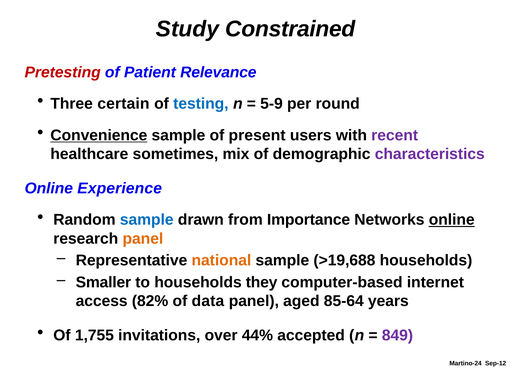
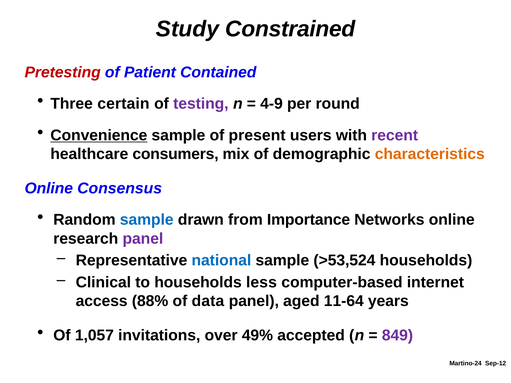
Relevance: Relevance -> Contained (218, 72)
testing colour: blue -> purple (201, 104)
5-9: 5-9 -> 4-9 (272, 104)
sometimes: sometimes -> consumers (176, 154)
characteristics colour: purple -> orange (430, 154)
Experience: Experience -> Consensus (120, 188)
online underline: present -> none (452, 220)
panel colour: orange -> purple (143, 239)
national colour: orange -> blue (221, 261)
>19,688: >19,688 -> >53,524 (344, 261)
Smaller: Smaller -> Clinical (103, 282)
they: they -> less (261, 282)
82%: 82% -> 88% (150, 301)
85-64: 85-64 -> 11-64 (344, 301)
1,755: 1,755 -> 1,057 (94, 335)
44%: 44% -> 49% (257, 335)
